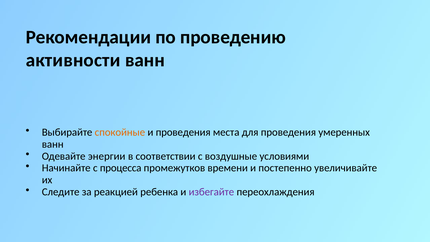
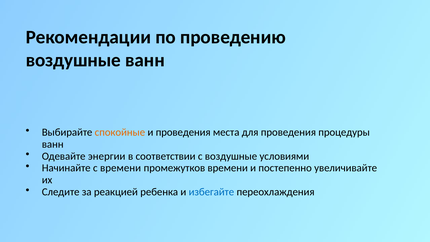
активности: активности -> воздушные (73, 60)
умеренных: умеренных -> процедуры (344, 132)
с процесса: процесса -> времени (121, 168)
избегайте colour: purple -> blue (211, 192)
